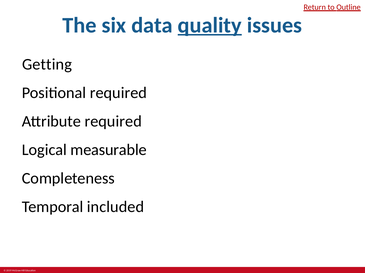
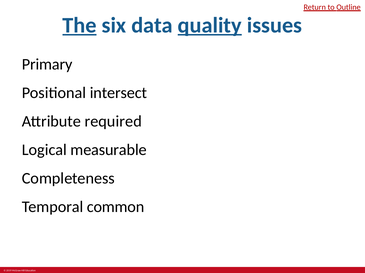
The underline: none -> present (80, 25)
Getting: Getting -> Primary (47, 64)
Positional required: required -> intersect (118, 93)
included: included -> common (116, 207)
